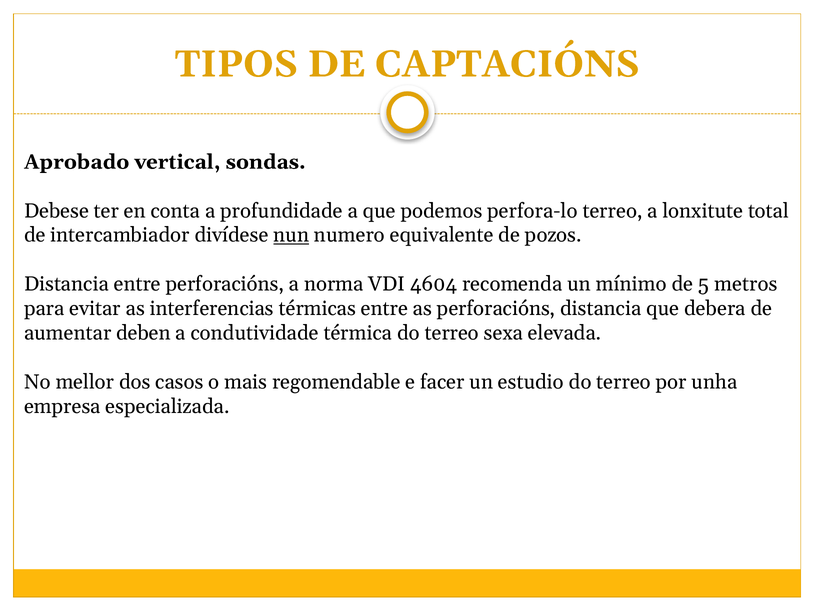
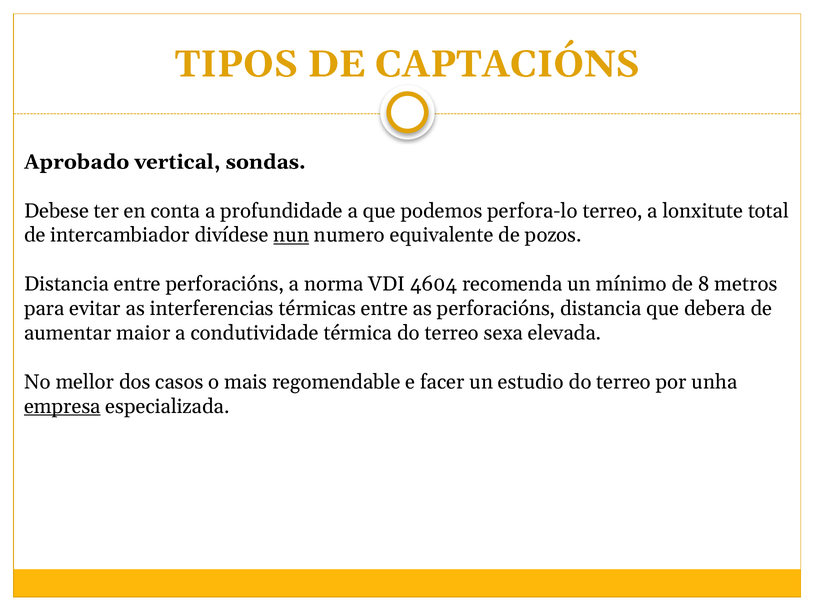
5: 5 -> 8 (704, 284)
deben: deben -> maior (143, 333)
empresa underline: none -> present (62, 407)
